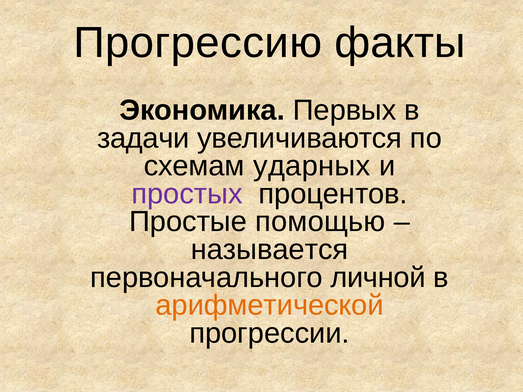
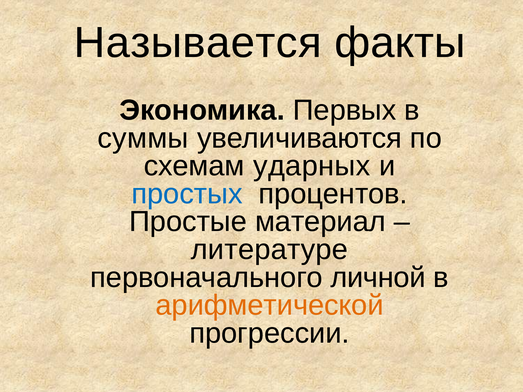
Прогрессию: Прогрессию -> Называется (198, 43)
задачи: задачи -> суммы (143, 138)
простых colour: purple -> blue (187, 194)
помощью: помощью -> материал (320, 222)
называется: называется -> литературе (269, 250)
